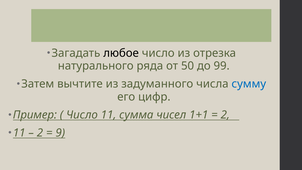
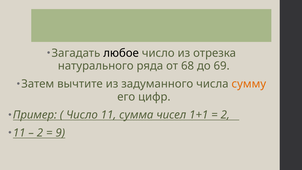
50: 50 -> 68 (188, 66)
99: 99 -> 69 (222, 66)
сумму colour: blue -> orange (249, 84)
